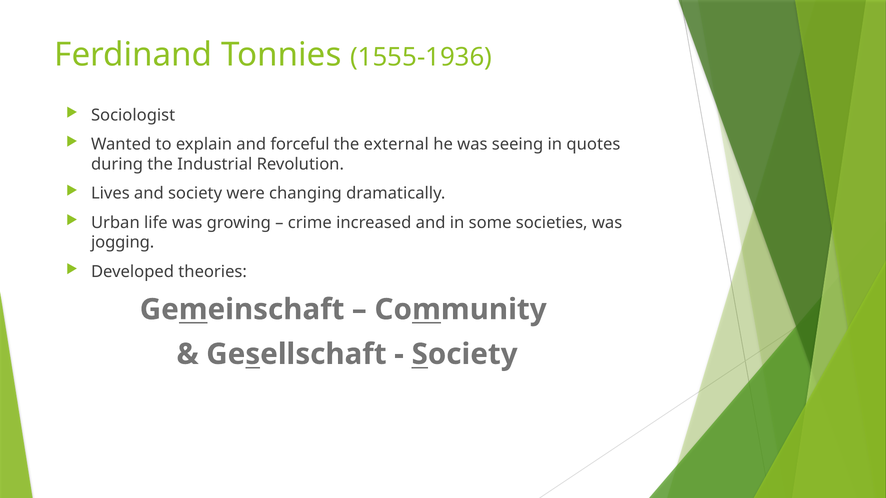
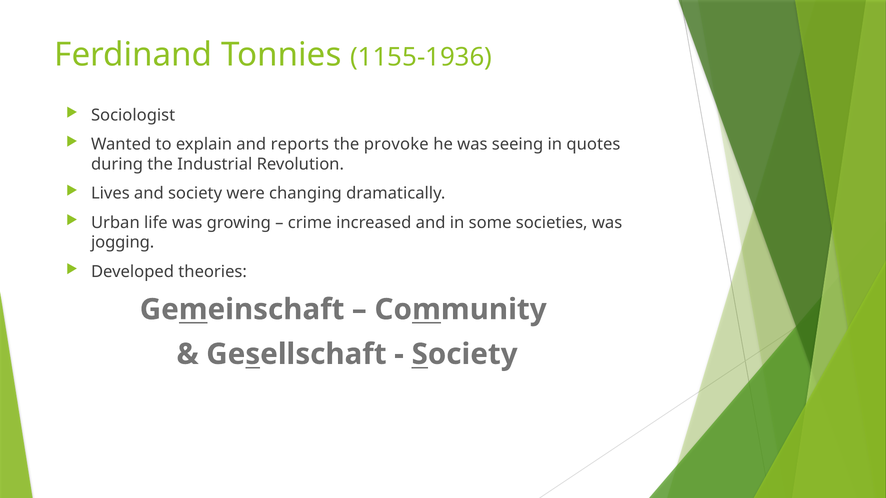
1555-1936: 1555-1936 -> 1155-1936 (421, 57)
forceful: forceful -> reports (300, 144)
external: external -> provoke (396, 144)
